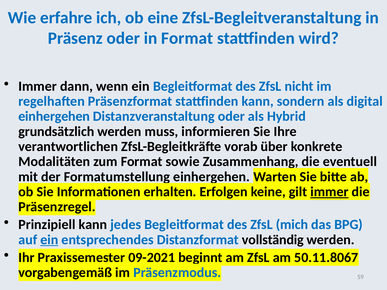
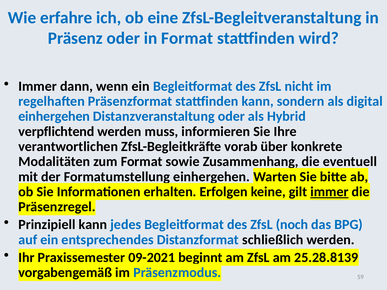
grundsätzlich: grundsätzlich -> verpflichtend (56, 132)
mich: mich -> noch (292, 225)
ein underline: present -> none (49, 240)
vollständig: vollständig -> schließlich (273, 240)
50.11.8067: 50.11.8067 -> 25.28.8139 (326, 258)
